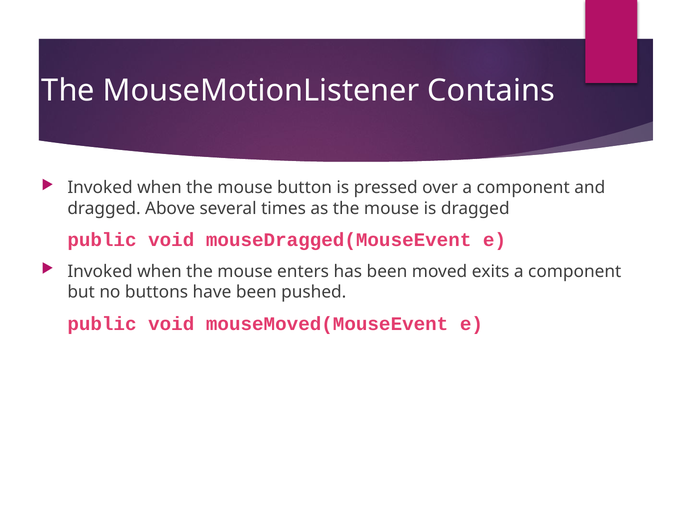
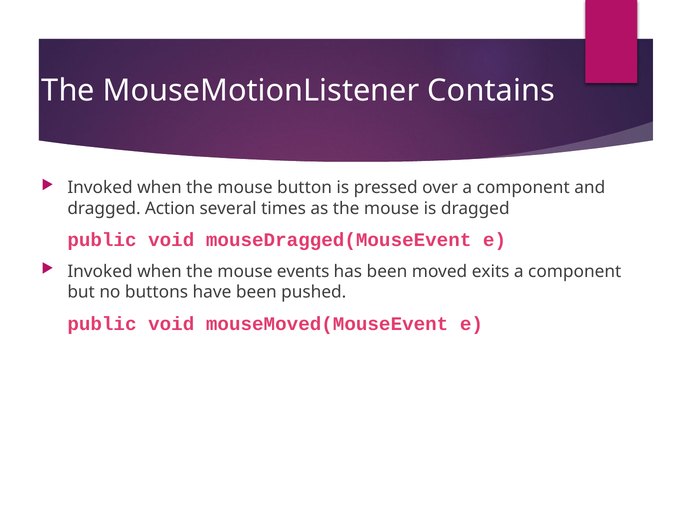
Above: Above -> Action (170, 209)
enters: enters -> events (303, 271)
